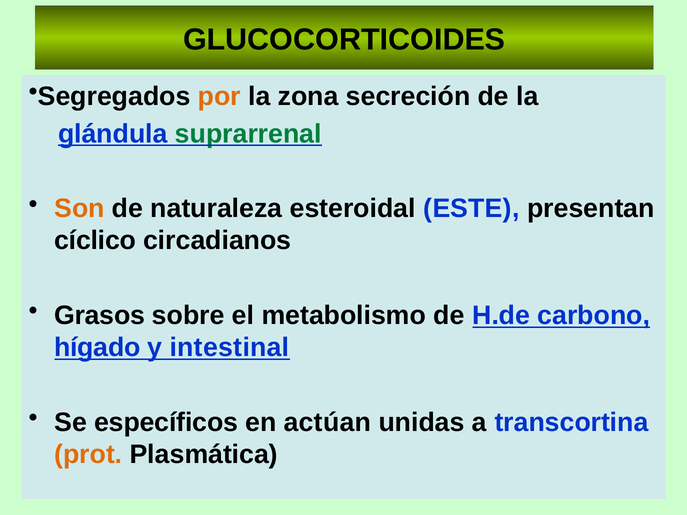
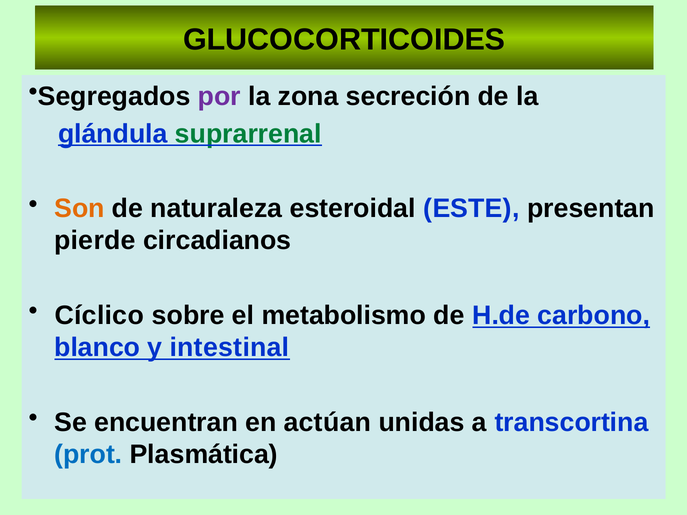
por colour: orange -> purple (219, 96)
cíclico: cíclico -> pierde (95, 241)
Grasos: Grasos -> Cíclico (99, 316)
hígado: hígado -> blanco (97, 348)
específicos: específicos -> encuentran (166, 423)
prot colour: orange -> blue (88, 455)
